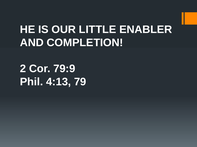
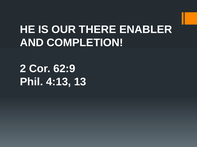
LITTLE: LITTLE -> THERE (98, 30)
79:9: 79:9 -> 62:9 (64, 69)
79: 79 -> 13 (80, 82)
